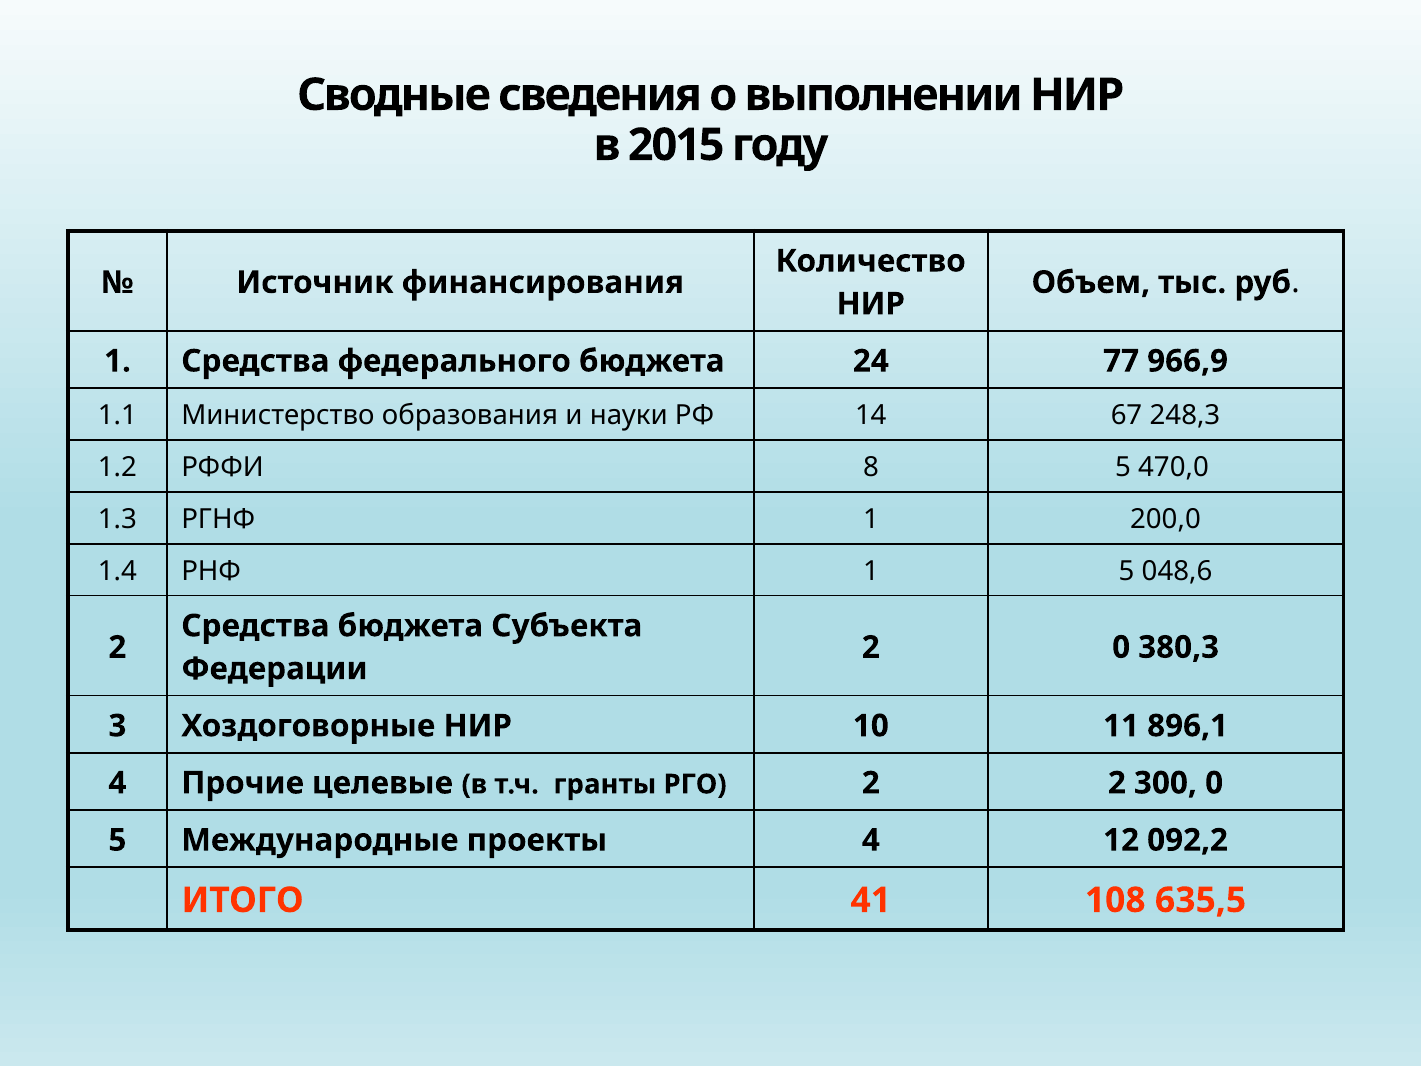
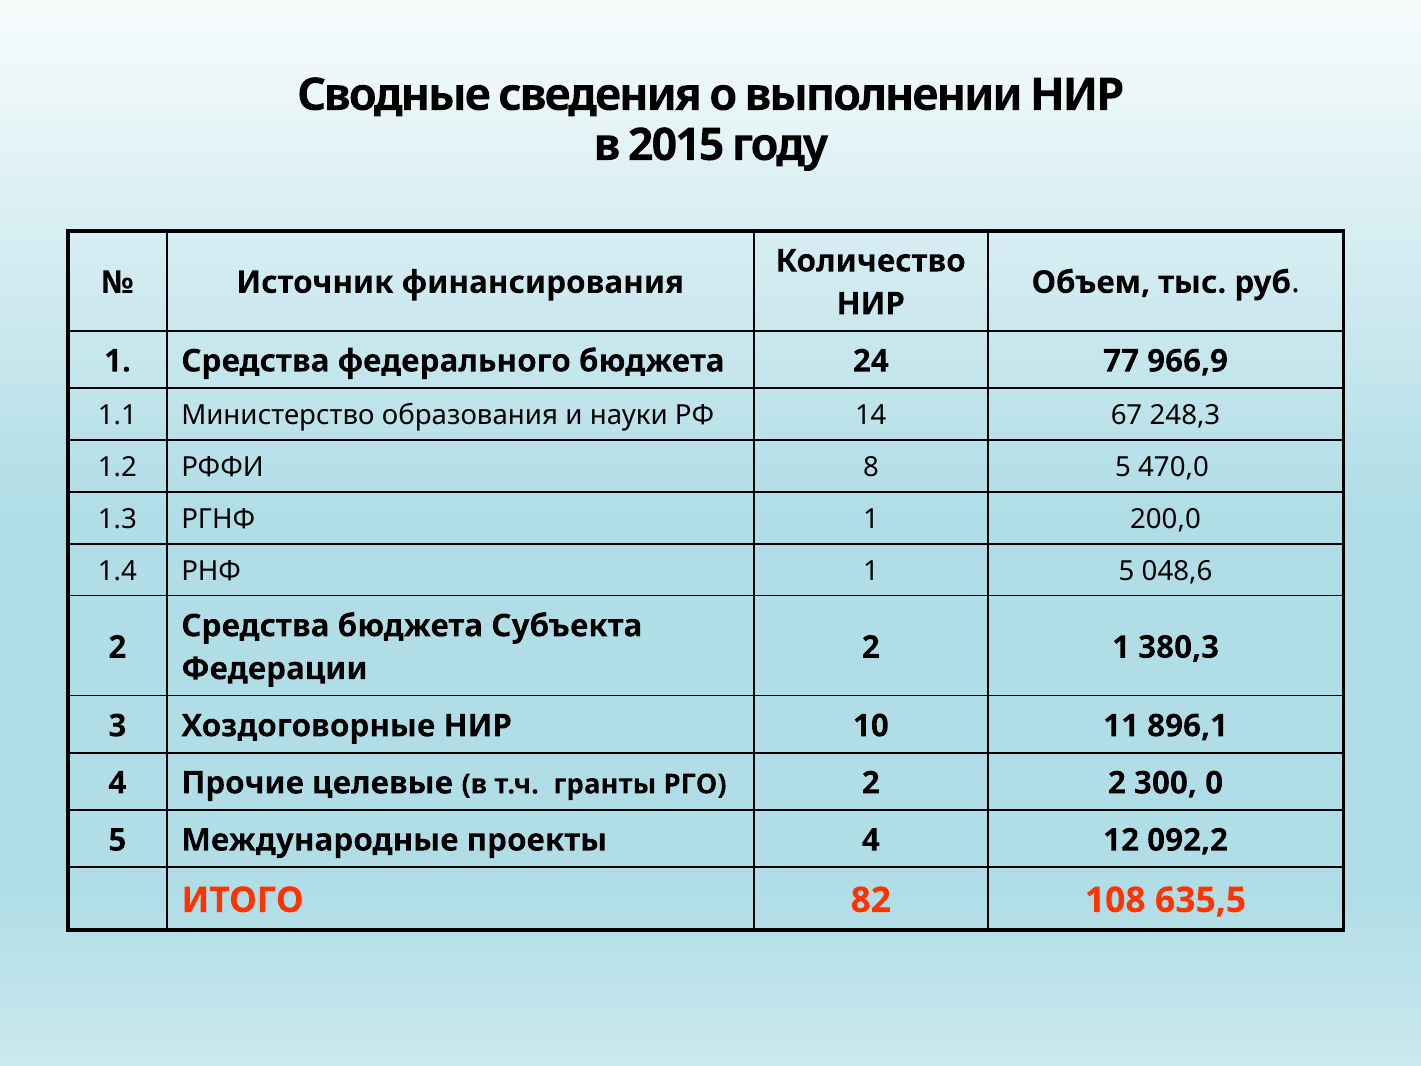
2 0: 0 -> 1 (1121, 647)
41: 41 -> 82 (871, 900)
